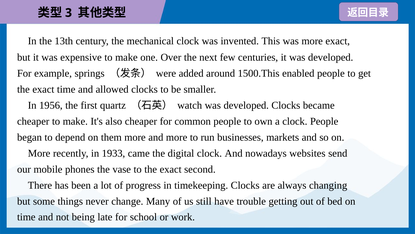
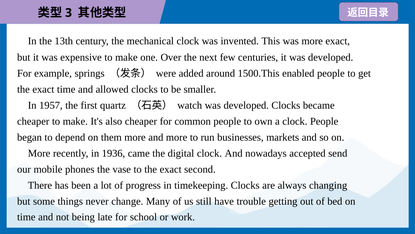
1956: 1956 -> 1957 (51, 105)
1933: 1933 -> 1936 (113, 153)
websites: websites -> accepted (307, 153)
